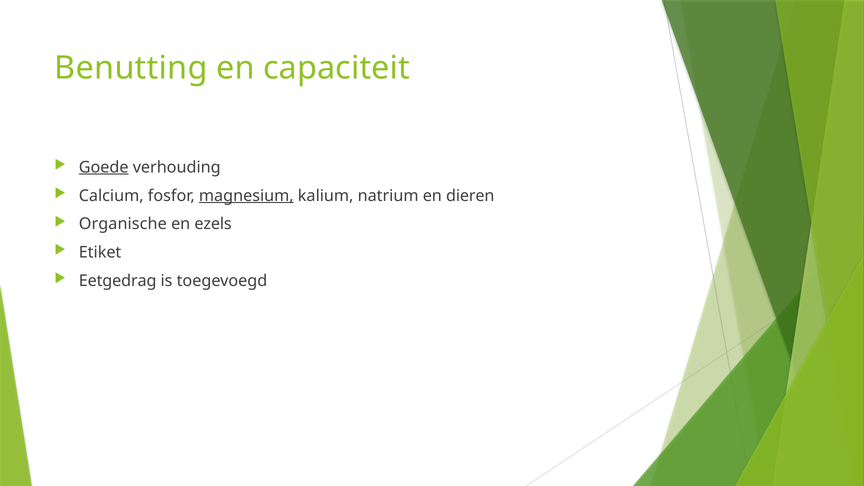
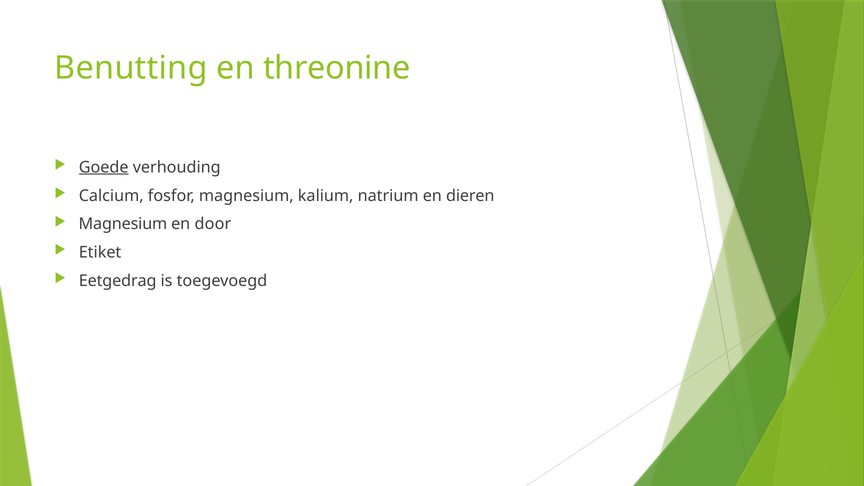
capaciteit: capaciteit -> threonine (337, 68)
magnesium underline: present -> none (246, 196)
Organische: Organische -> Magnesium (123, 224)
ezels: ezels -> door (213, 224)
